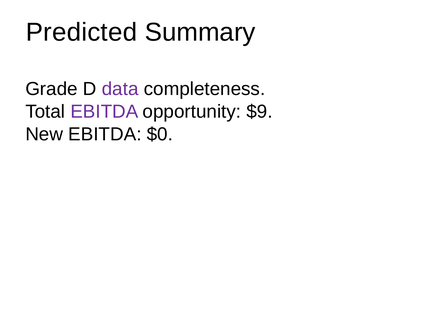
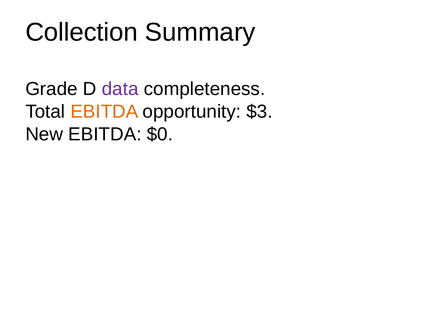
Predicted: Predicted -> Collection (82, 32)
EBITDA colour: purple -> orange (104, 112)
$9: $9 -> $3 (259, 112)
